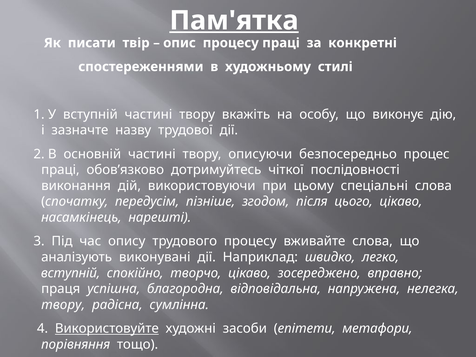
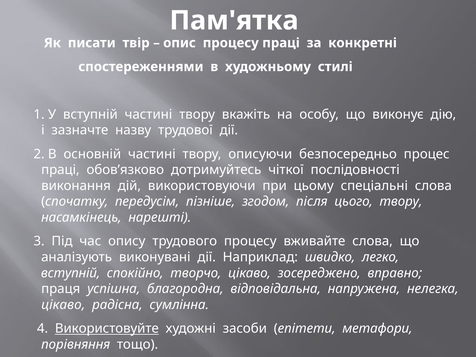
Пам'ятка underline: present -> none (234, 21)
цього цікаво: цікаво -> твору (401, 202)
твору: твору -> цікаво (63, 305)
